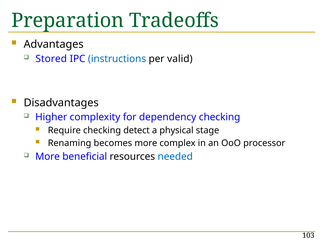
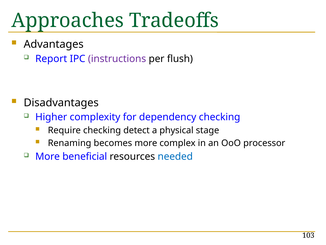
Preparation: Preparation -> Approaches (68, 20)
Stored: Stored -> Report (51, 59)
instructions colour: blue -> purple (117, 59)
valid: valid -> flush (180, 59)
